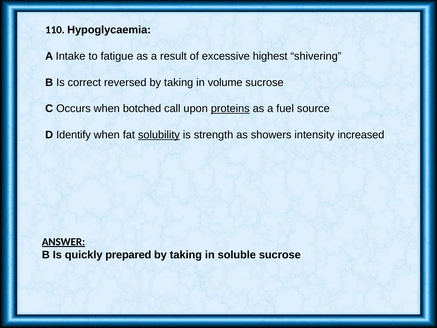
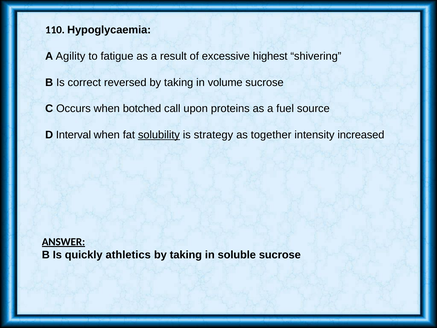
Intake: Intake -> Agility (71, 56)
proteins underline: present -> none (230, 109)
Identify: Identify -> Interval (74, 135)
strength: strength -> strategy (213, 135)
showers: showers -> together (271, 135)
prepared: prepared -> athletics (128, 255)
